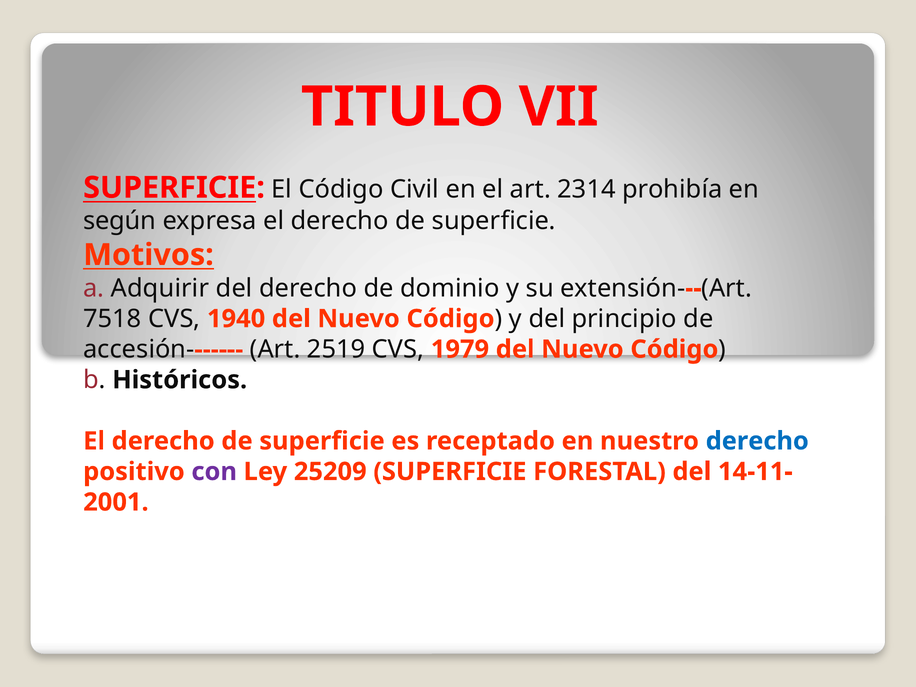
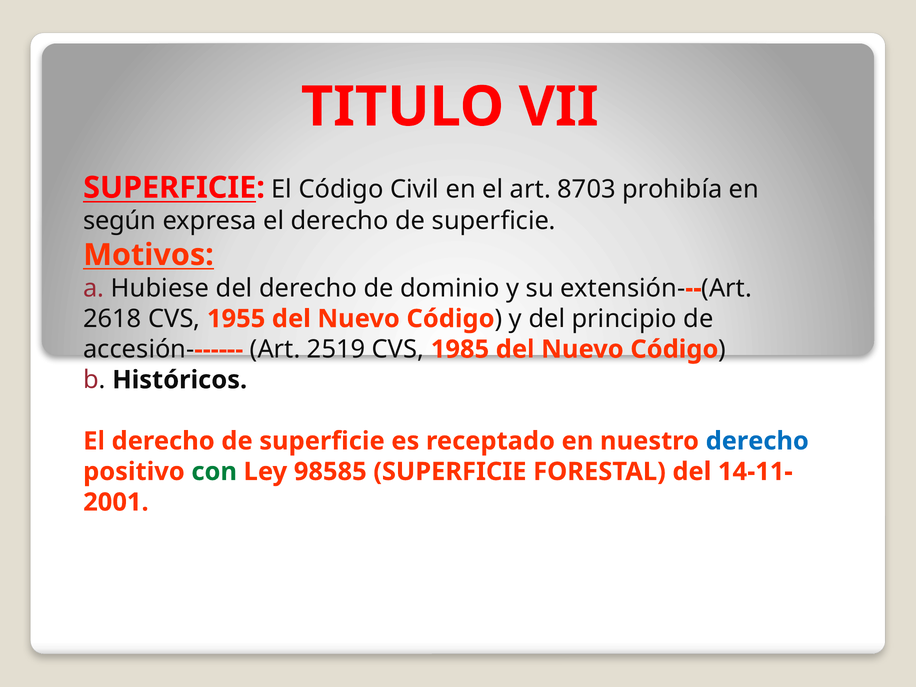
2314: 2314 -> 8703 (587, 189)
Adquirir: Adquirir -> Hubiese (160, 288)
7518: 7518 -> 2618 (112, 319)
1940: 1940 -> 1955 (236, 319)
1979: 1979 -> 1985 (460, 349)
con colour: purple -> green (214, 472)
25209: 25209 -> 98585 (330, 472)
